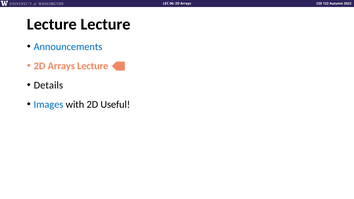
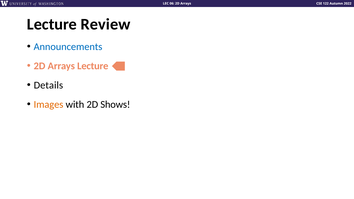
Lecture Lecture: Lecture -> Review (105, 24)
Images colour: blue -> orange (48, 104)
Useful: Useful -> Shows (115, 104)
